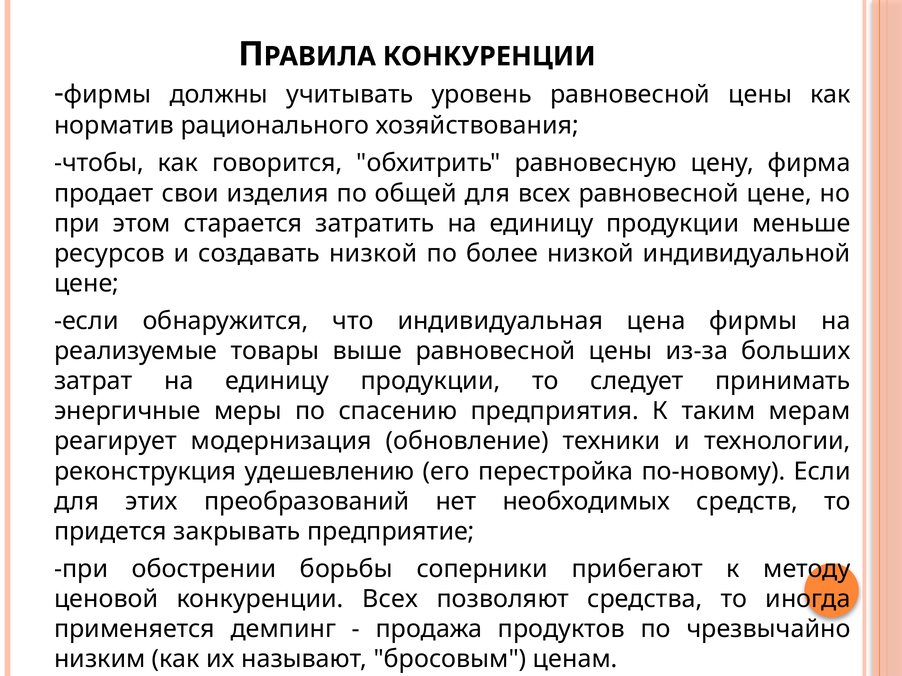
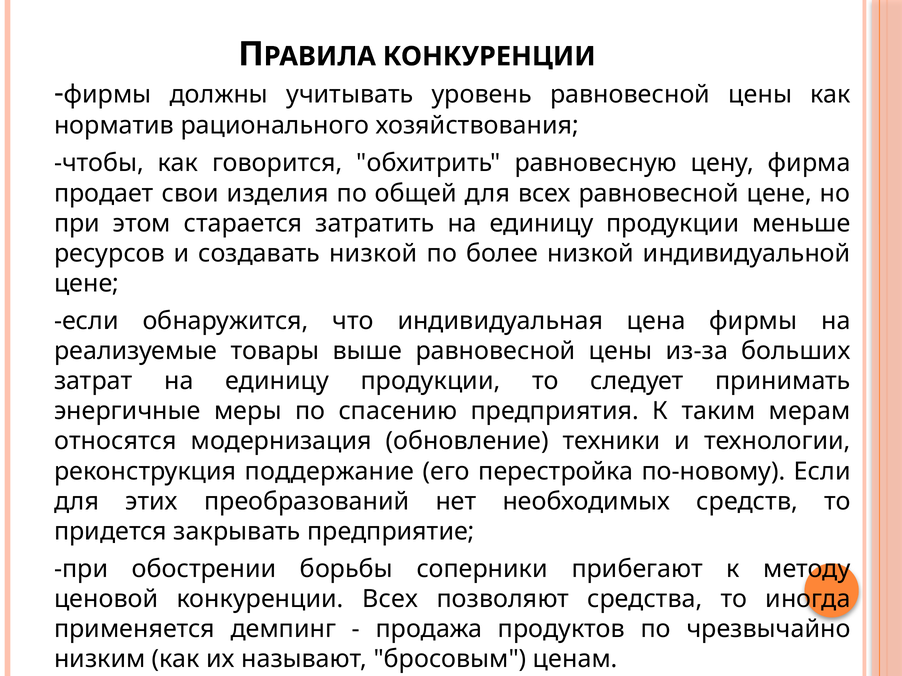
реагирует: реагирует -> относятся (115, 442)
удешевлению: удешевлению -> поддержание (329, 472)
